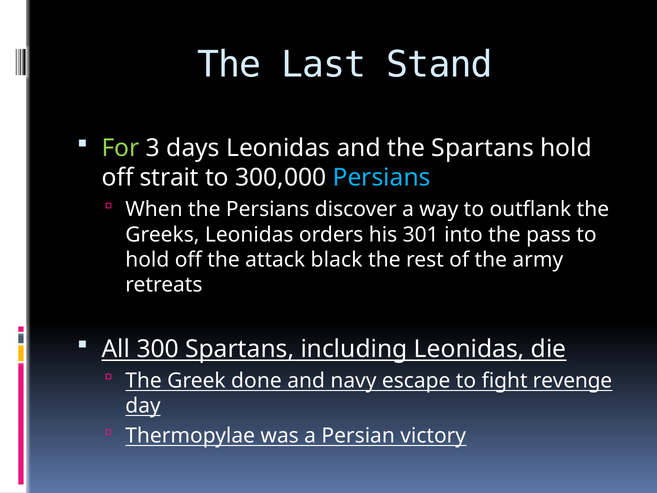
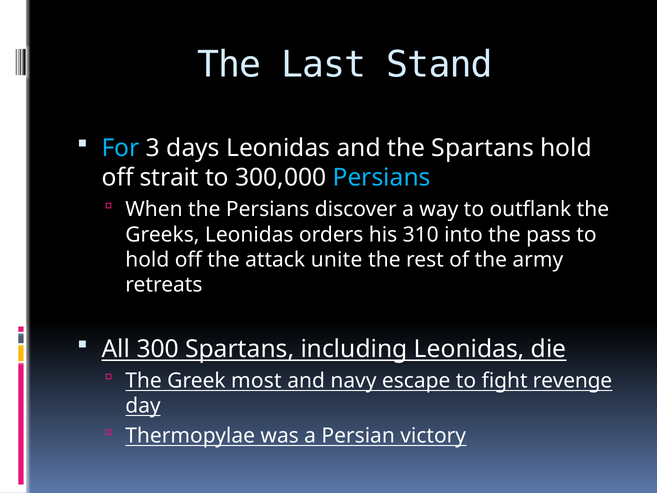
For colour: light green -> light blue (121, 148)
301: 301 -> 310 (421, 235)
black: black -> unite (337, 260)
done: done -> most (256, 381)
